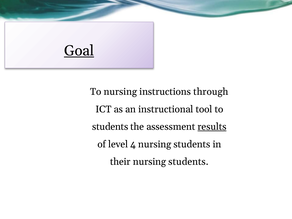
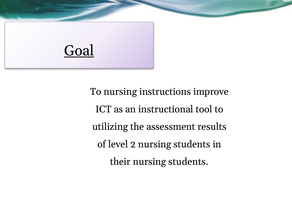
through: through -> improve (211, 92)
students: students -> utilizing (110, 127)
results underline: present -> none (212, 127)
4: 4 -> 2 (133, 144)
